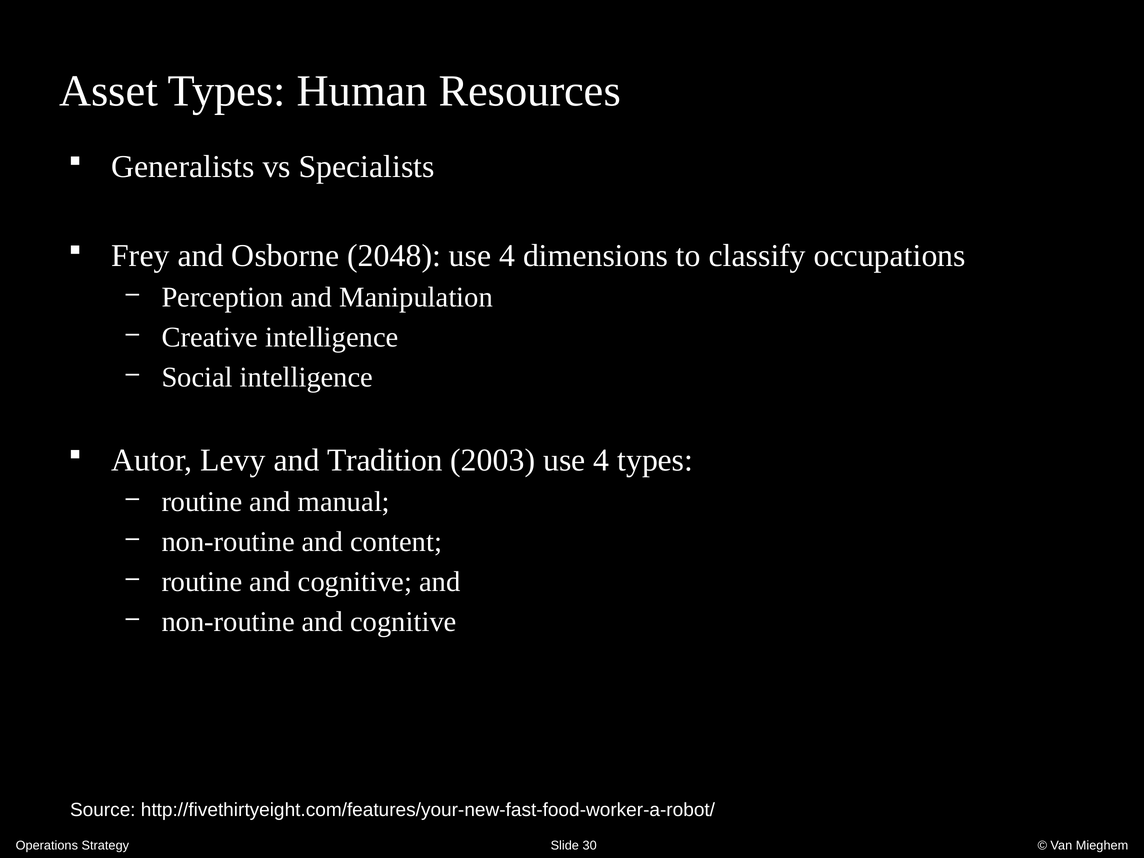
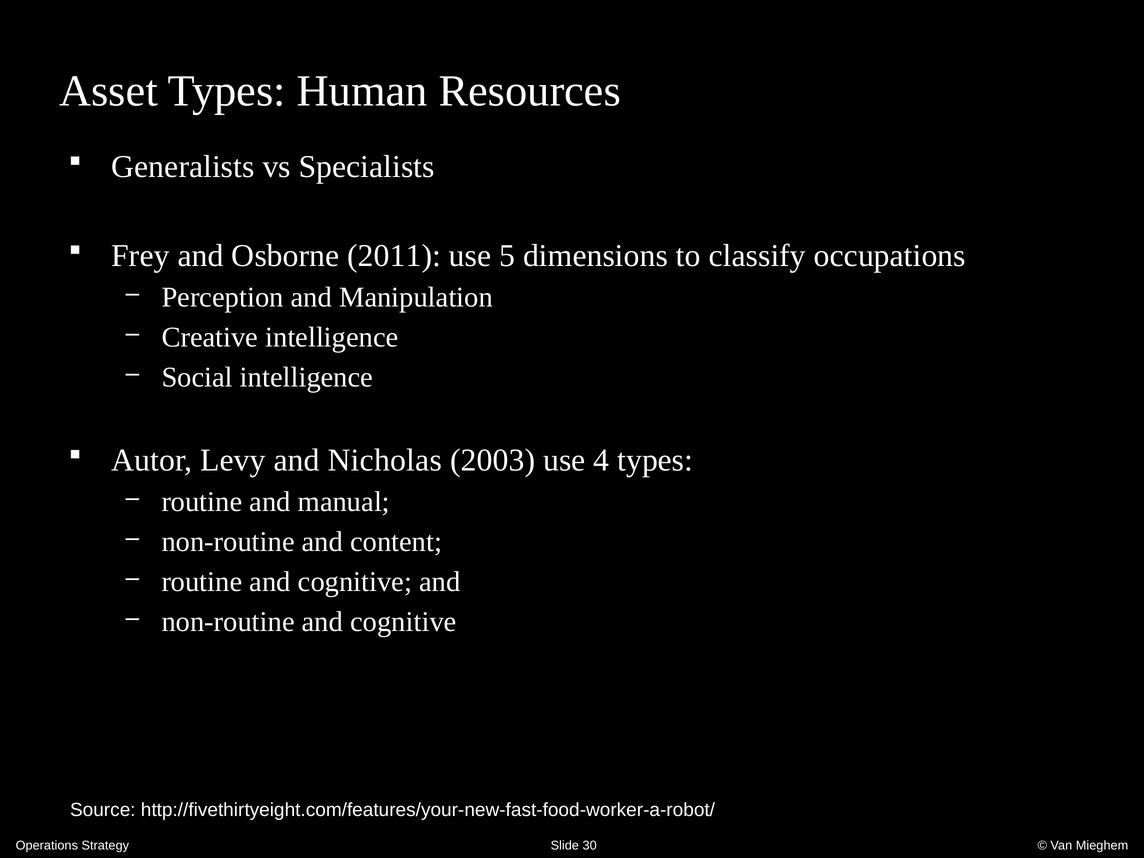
2048: 2048 -> 2011 (394, 256)
4: 4 -> 5 (507, 256)
Tradition: Tradition -> Nicholas (385, 460)
